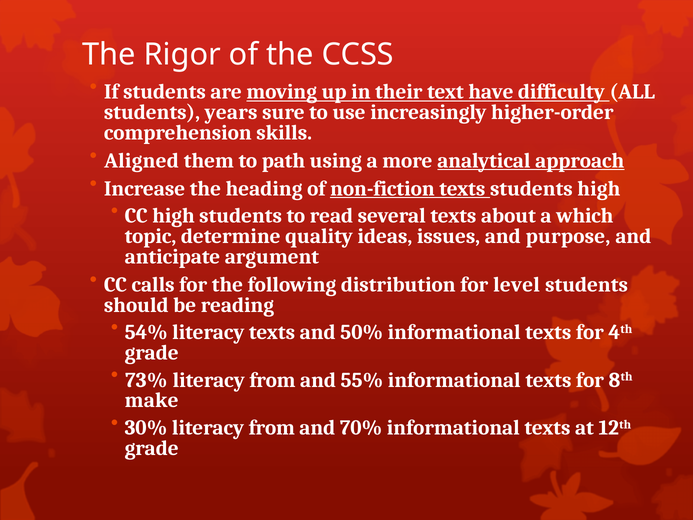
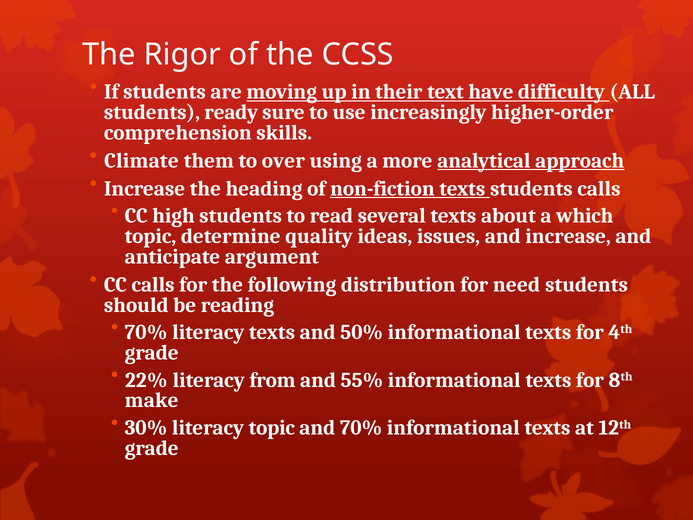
years: years -> ready (231, 112)
Aligned: Aligned -> Climate (141, 161)
path: path -> over (283, 161)
students high: high -> calls (599, 188)
and purpose: purpose -> increase (568, 236)
level: level -> need (517, 285)
54%: 54% -> 70% (146, 332)
73%: 73% -> 22% (146, 380)
30% literacy from: from -> topic (272, 428)
